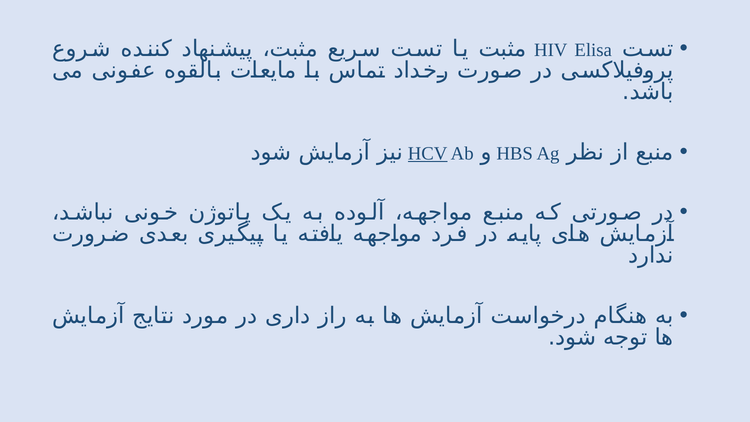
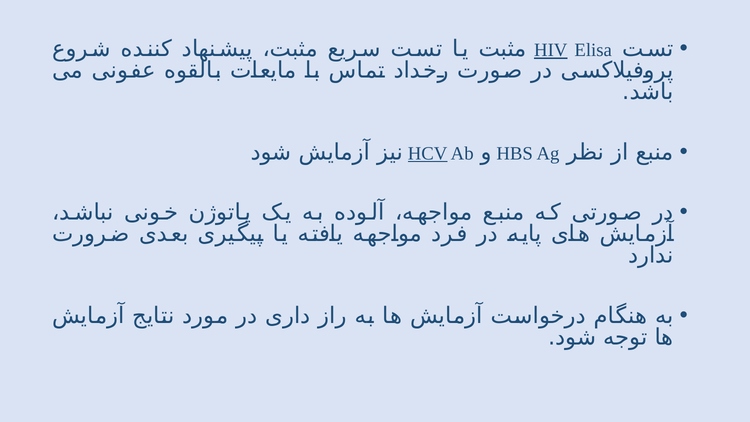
HIV underline: none -> present (551, 50)
